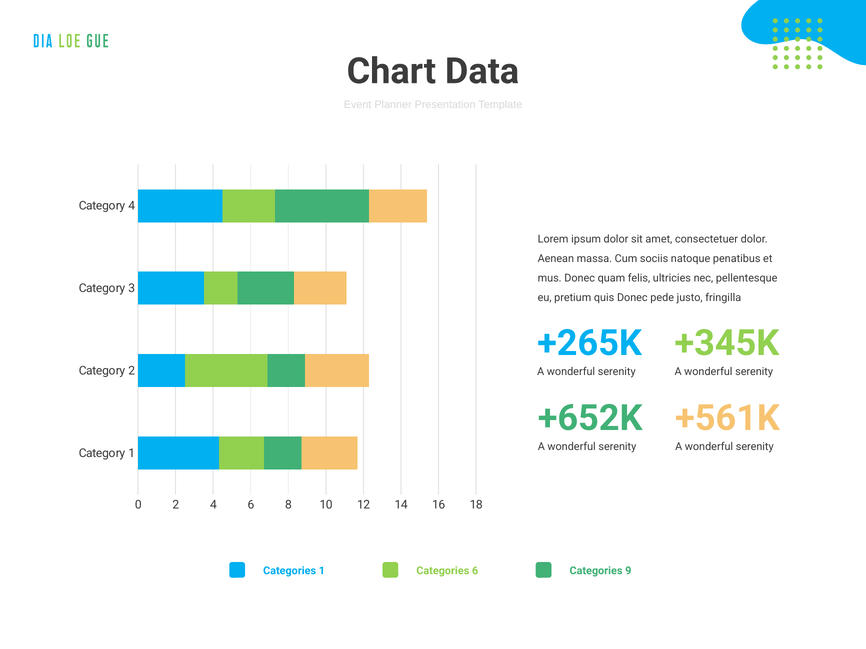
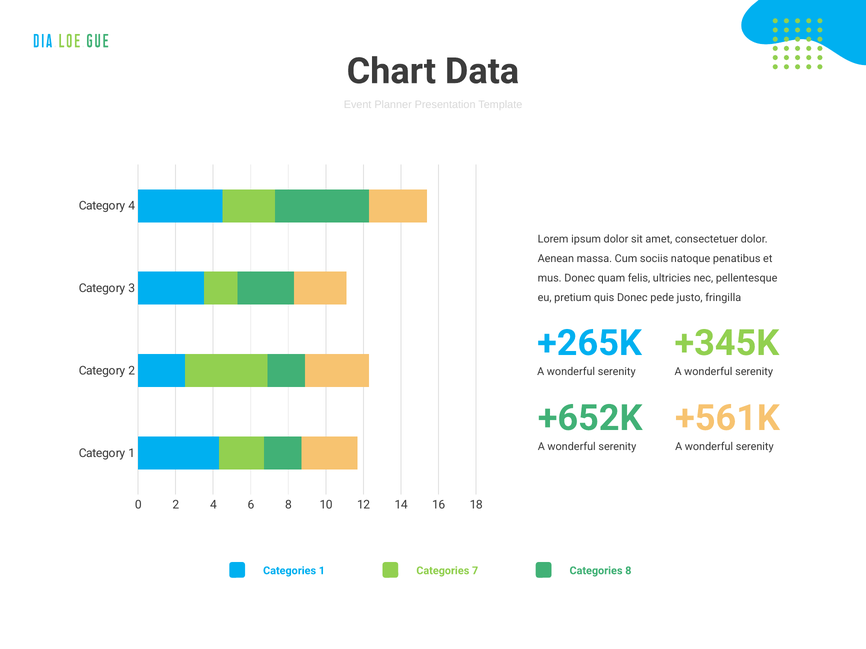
Categories 6: 6 -> 7 (475, 571)
Categories 9: 9 -> 8 (628, 571)
